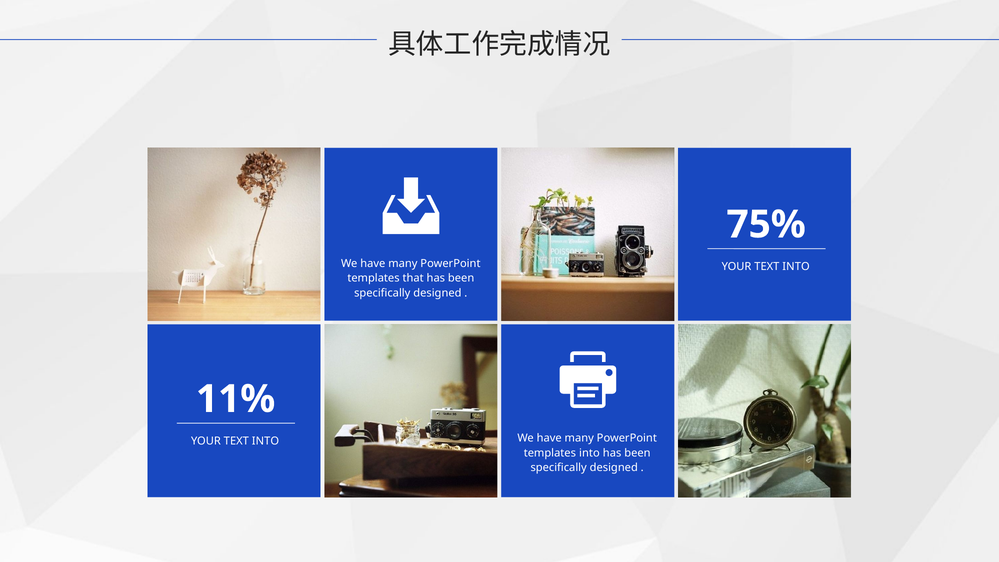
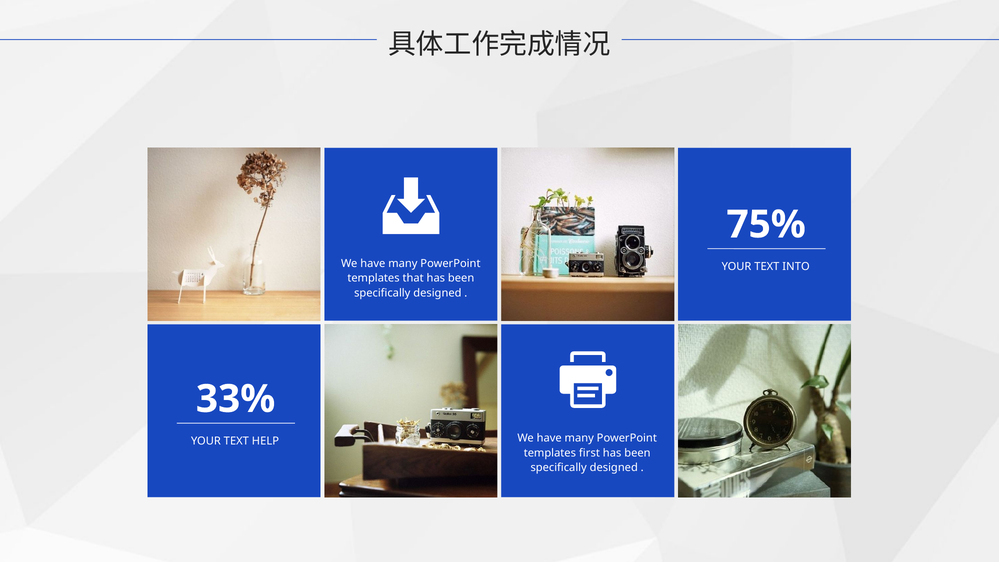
11%: 11% -> 33% (236, 399)
INTO: INTO -> HELP (265, 441)
templates into: into -> first (589, 453)
